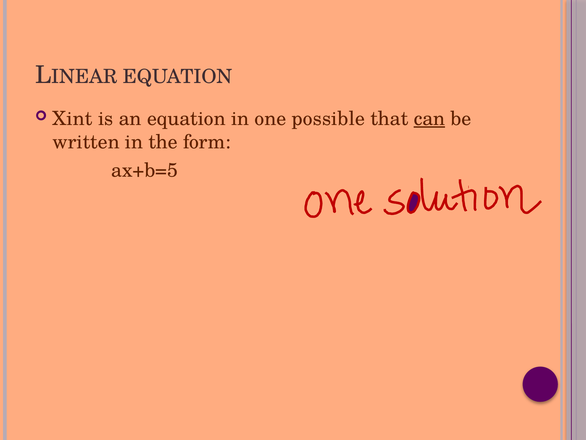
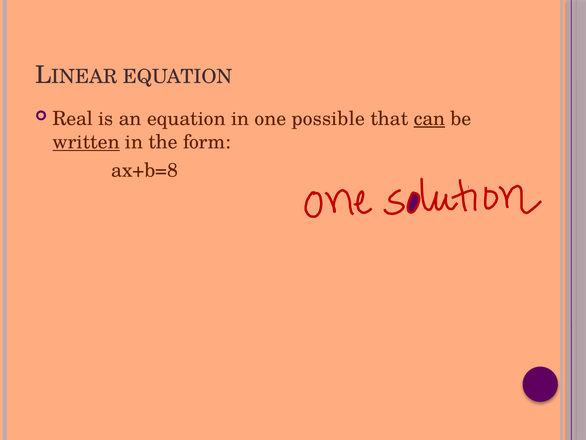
Xint: Xint -> Real (73, 119)
written underline: none -> present (86, 142)
ax+b=5: ax+b=5 -> ax+b=8 (145, 170)
